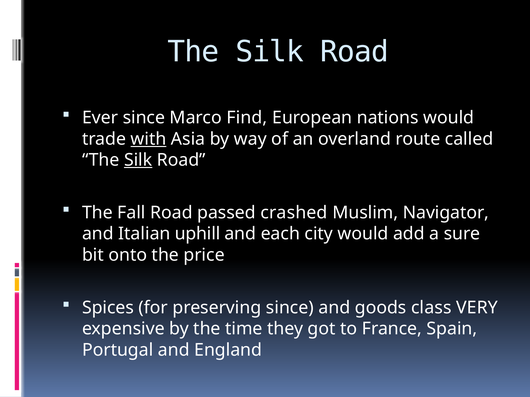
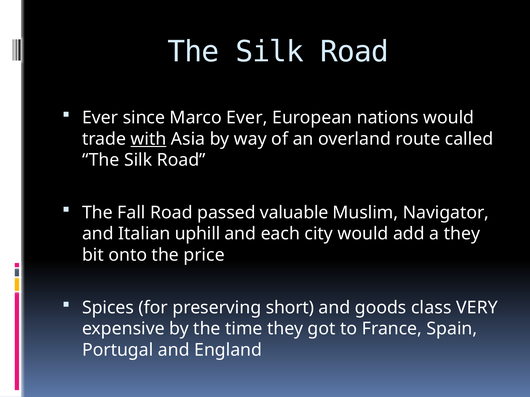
Marco Find: Find -> Ever (247, 118)
Silk underline: present -> none (138, 160)
crashed: crashed -> valuable (294, 213)
a sure: sure -> they (462, 234)
preserving since: since -> short (290, 308)
